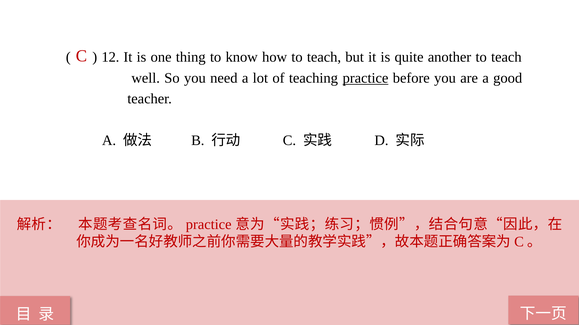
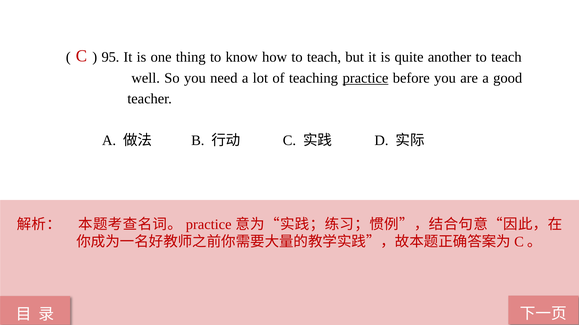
12: 12 -> 95 (110, 57)
